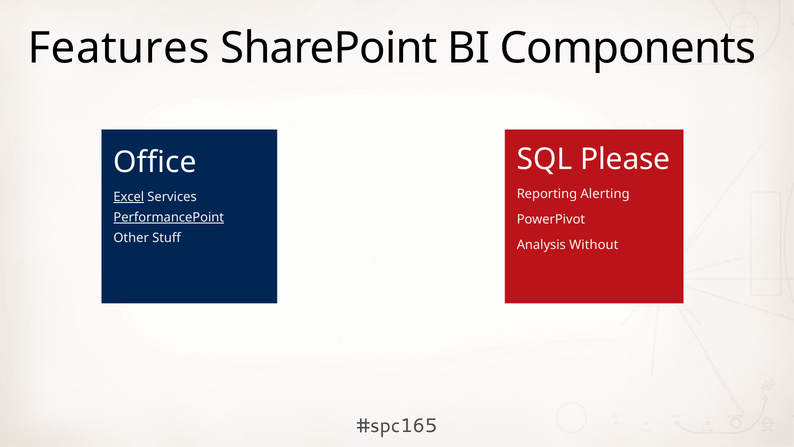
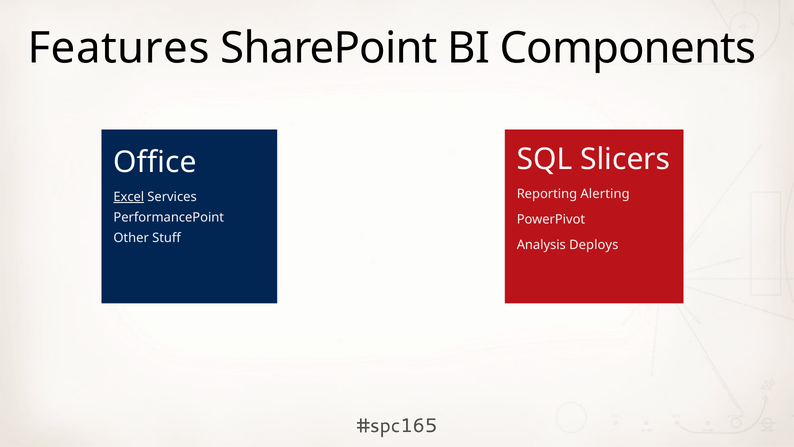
Please: Please -> Slicers (625, 159)
PerformancePoint underline: present -> none (169, 217)
Without: Without -> Deploys (594, 245)
